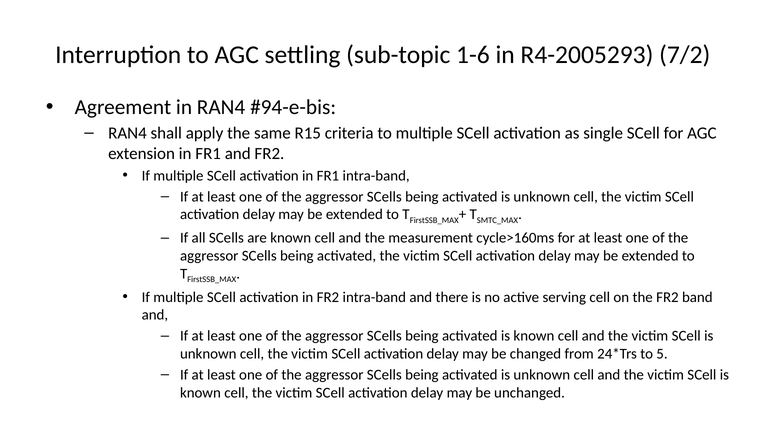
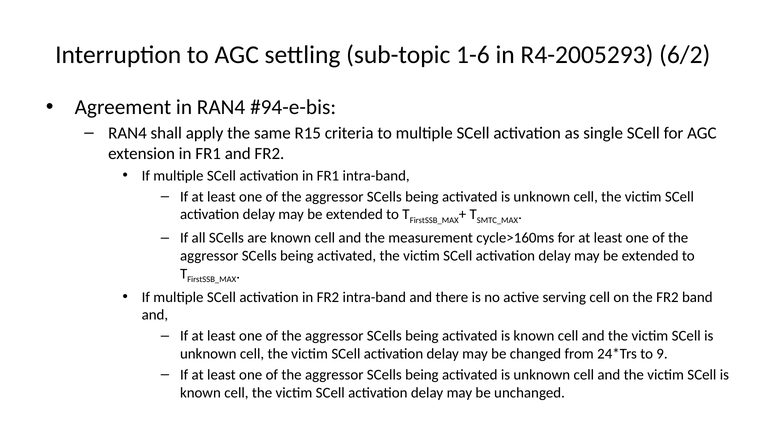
7/2: 7/2 -> 6/2 (685, 55)
5: 5 -> 9 (662, 354)
